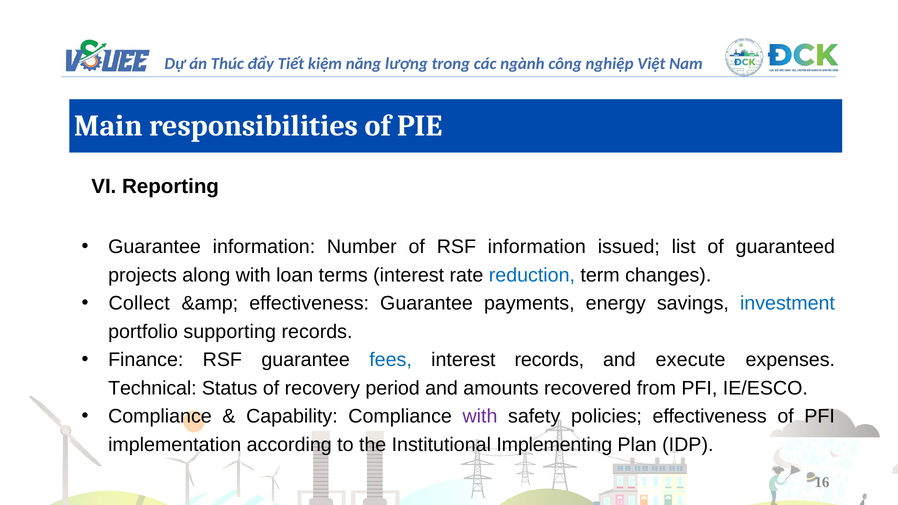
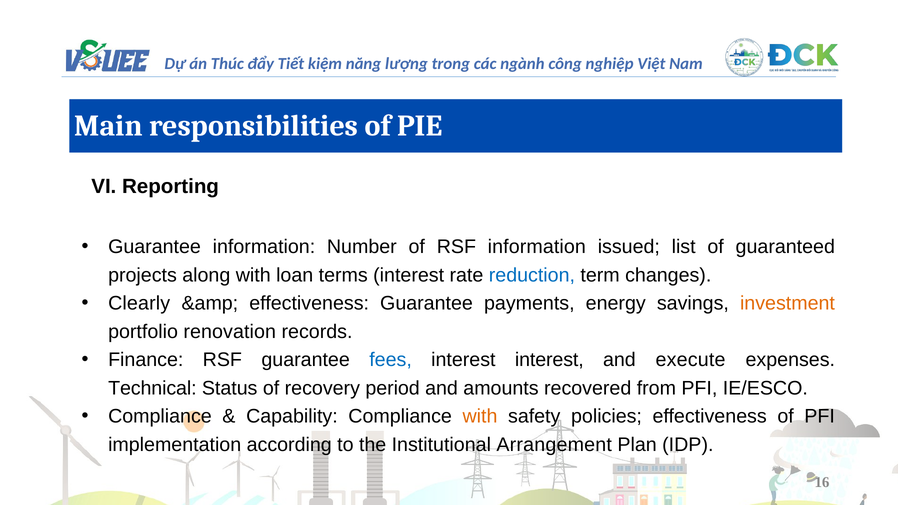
Collect: Collect -> Clearly (139, 304)
investment colour: blue -> orange (787, 304)
supporting: supporting -> renovation (230, 332)
interest records: records -> interest (549, 360)
with colour: purple -> orange (480, 417)
Implementing: Implementing -> Arrangement (554, 445)
